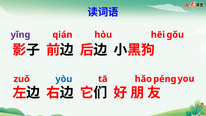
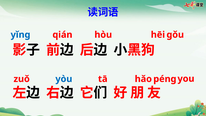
yǐng colour: purple -> blue (20, 35)
